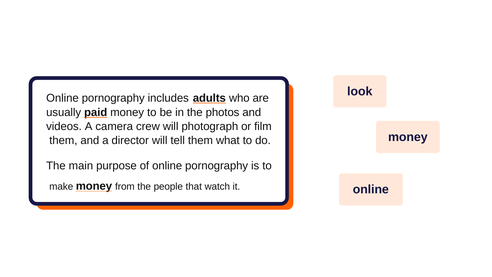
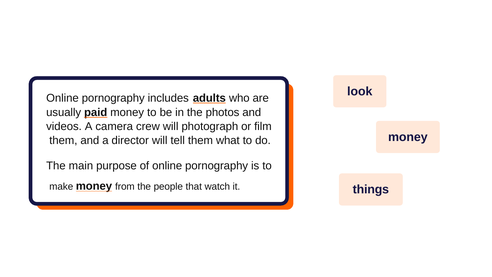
online: online -> things (371, 189)
